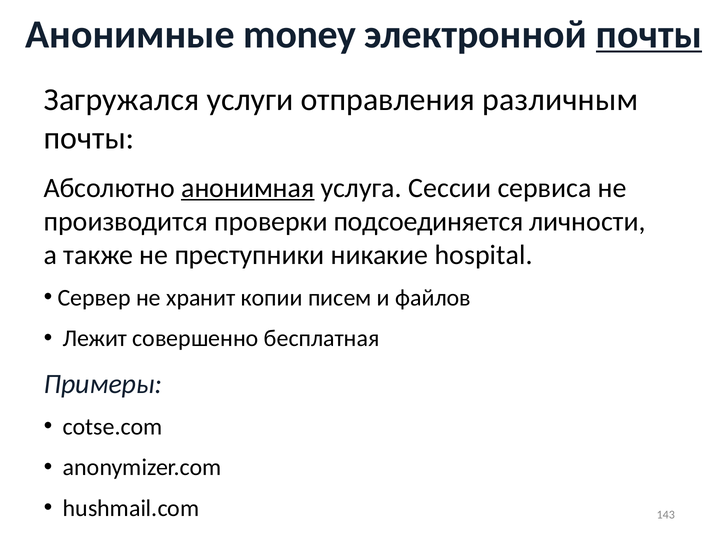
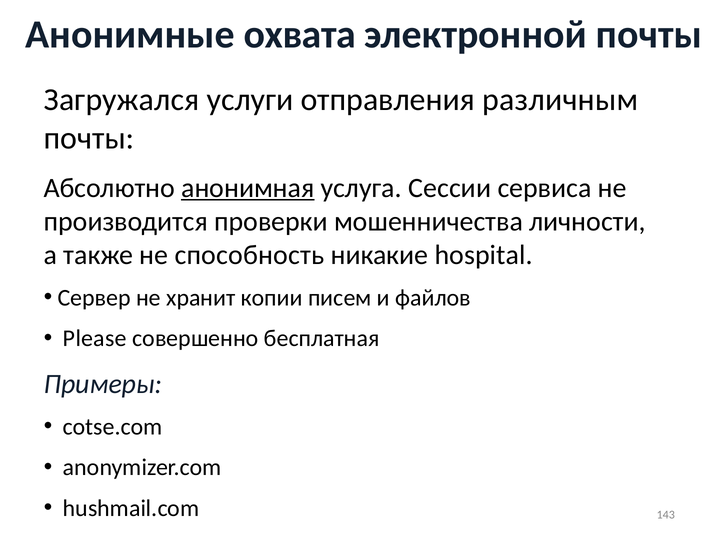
money: money -> охвата (300, 34)
почты underline: present -> none (649, 34)
подсоединяется: подсоединяется -> мошенничества (429, 221)
преступники: преступники -> способность (249, 255)
Лежит: Лежит -> Please (95, 338)
